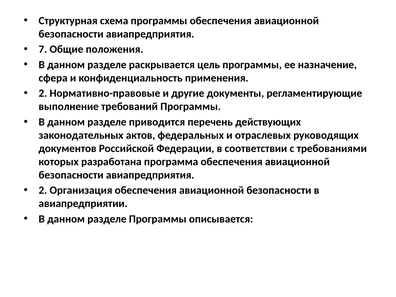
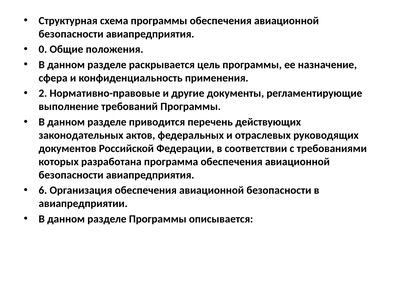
7: 7 -> 0 (43, 49)
2: 2 -> 6 (43, 190)
